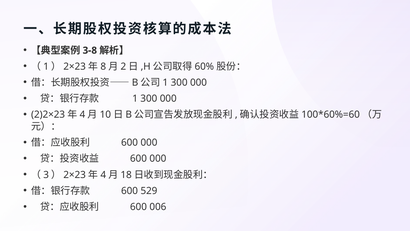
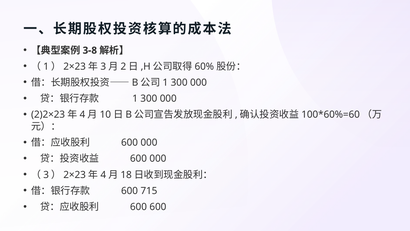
8: 8 -> 3 (103, 66)
529: 529 -> 715 (149, 191)
600 006: 006 -> 600 (158, 207)
